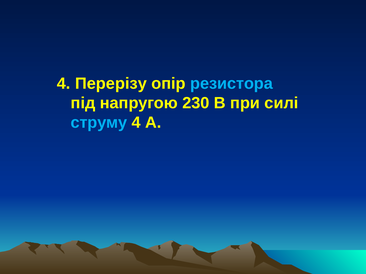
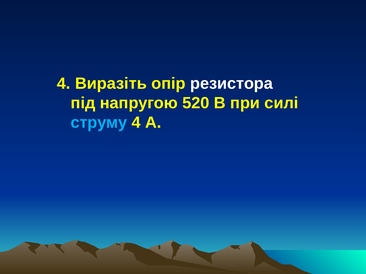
Перерізу: Перерізу -> Виразіть (111, 84)
резистора colour: light blue -> white (232, 84)
230: 230 -> 520 (196, 103)
